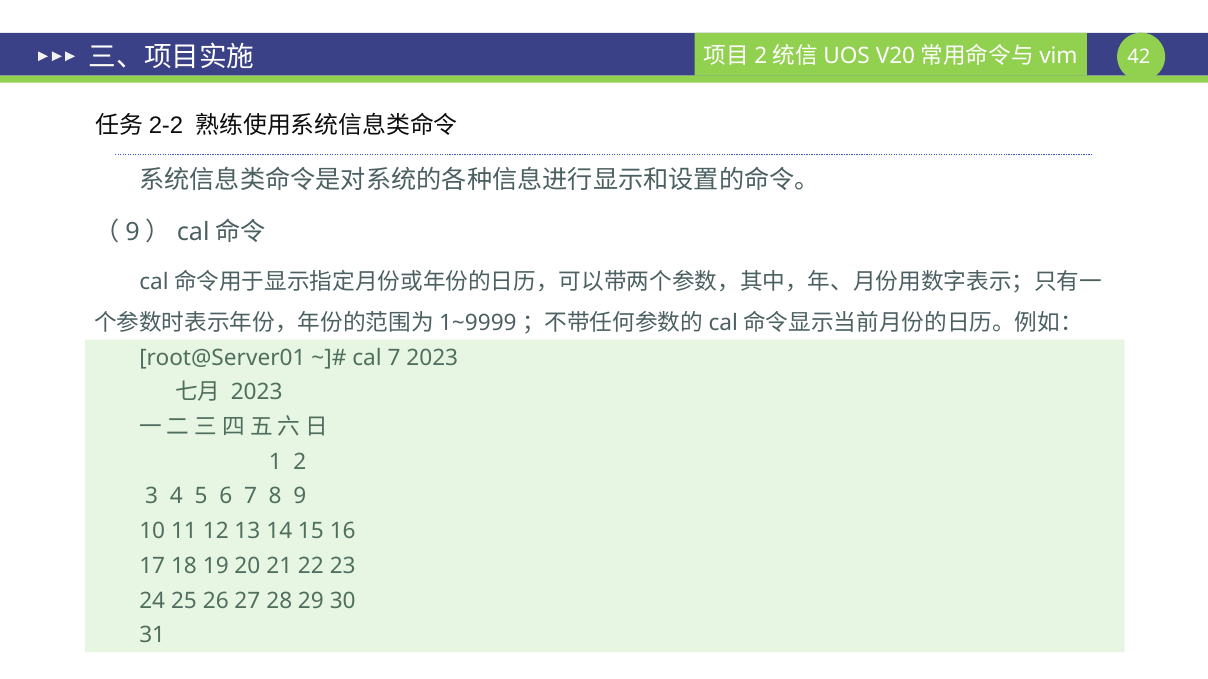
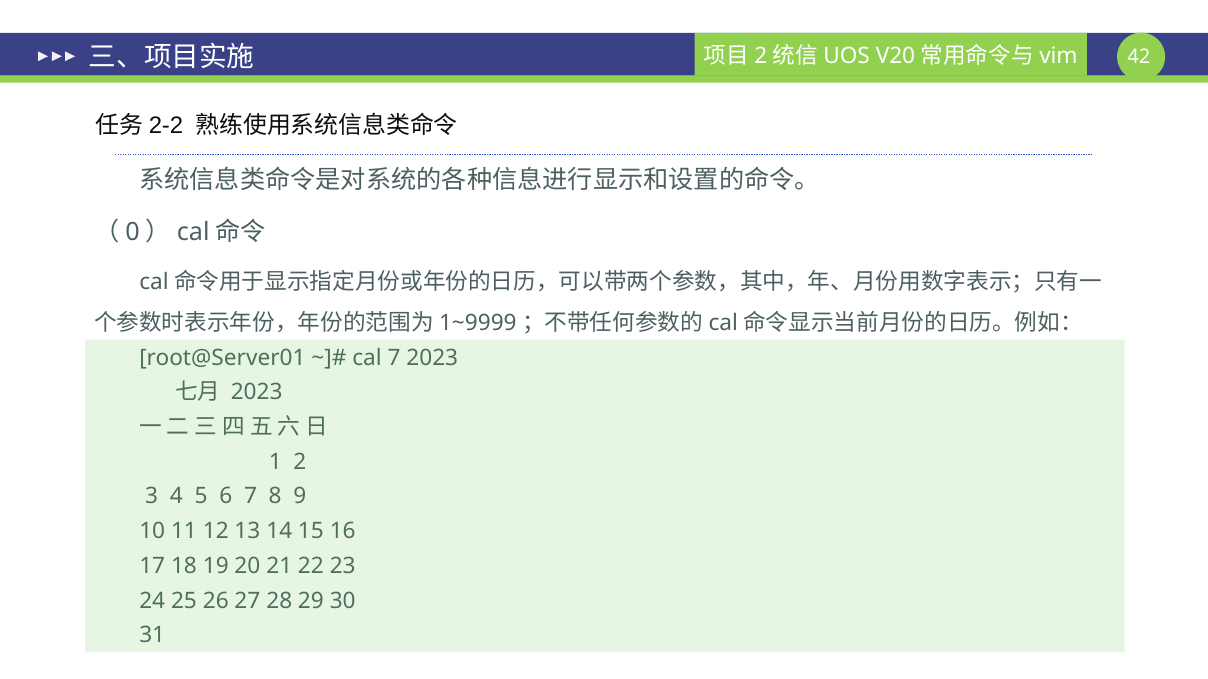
9: 9 -> 0 (133, 233)
